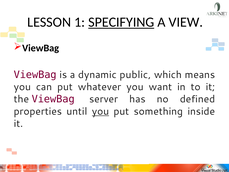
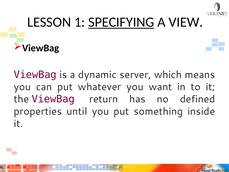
public: public -> server (135, 75)
server: server -> return (104, 99)
you underline: present -> none (101, 111)
